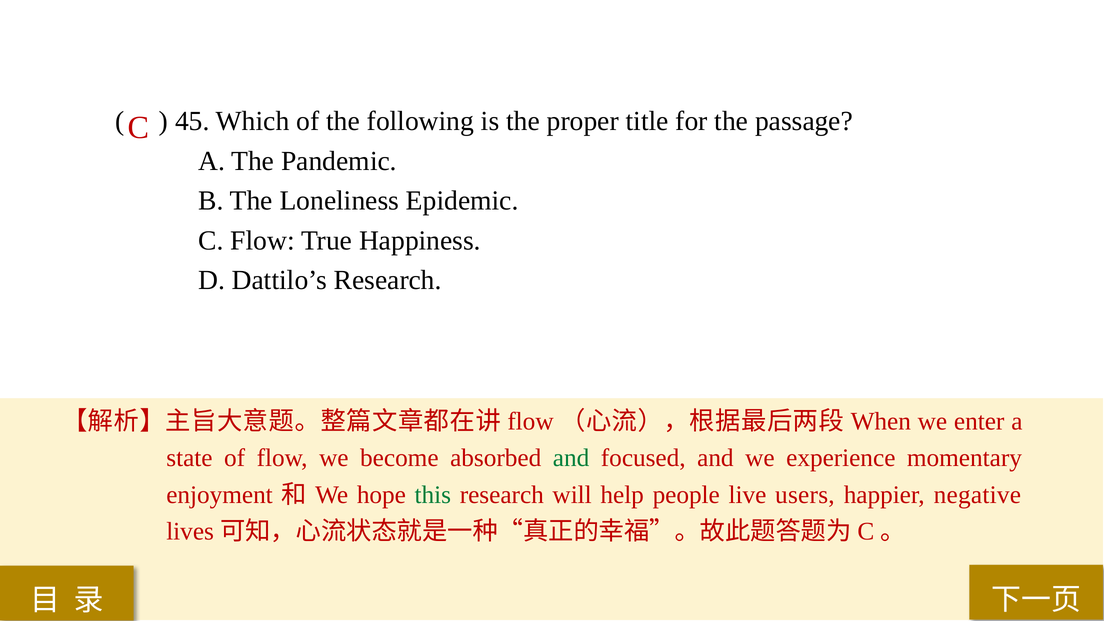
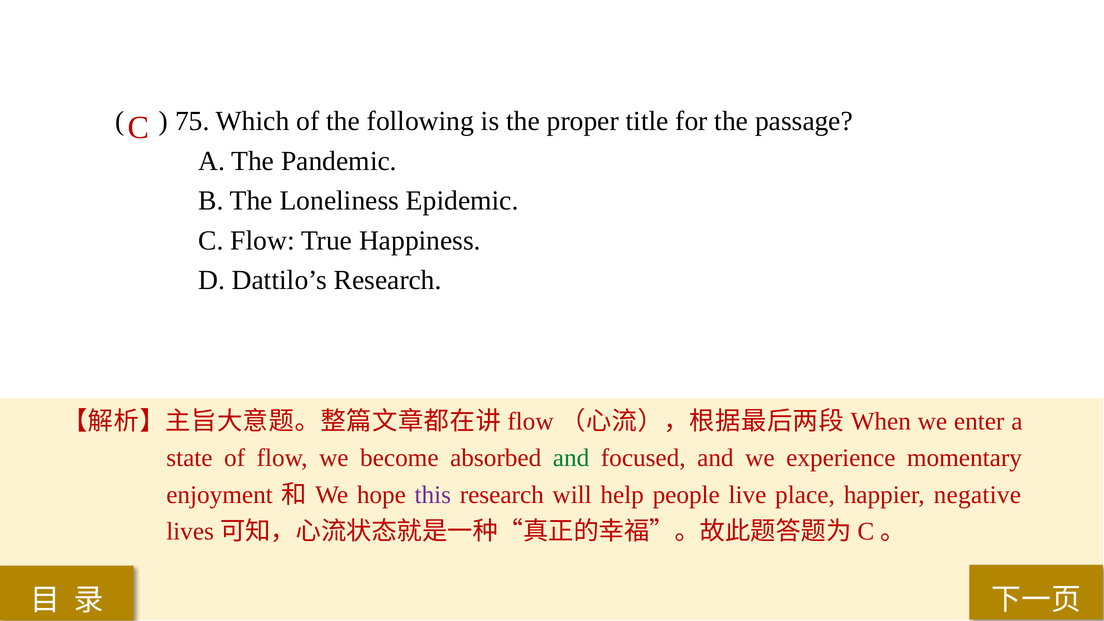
45: 45 -> 75 (192, 121)
this colour: green -> purple (433, 495)
users: users -> place (805, 495)
